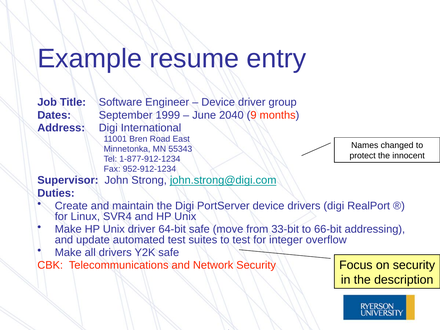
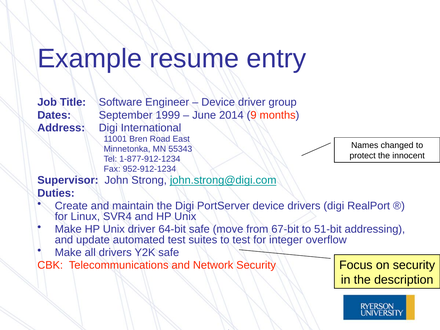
2040: 2040 -> 2014 (231, 115)
33-bit: 33-bit -> 67-bit (285, 229)
66-bit: 66-bit -> 51-bit (328, 229)
